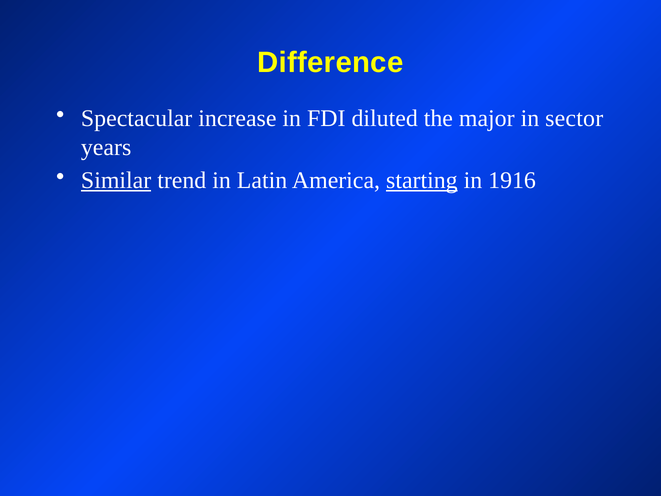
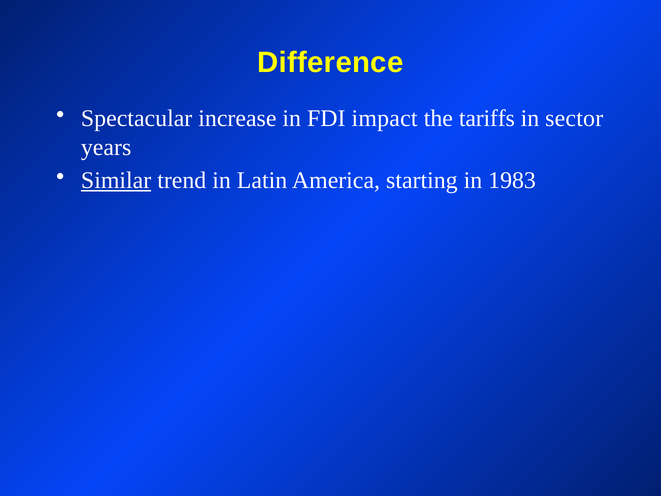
diluted: diluted -> impact (385, 118)
major: major -> tariffs (487, 118)
starting underline: present -> none (422, 180)
1916: 1916 -> 1983 (512, 180)
